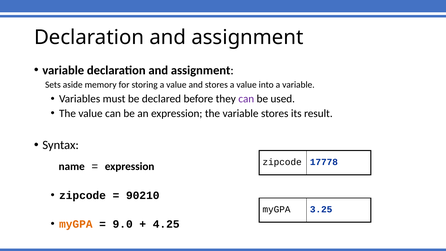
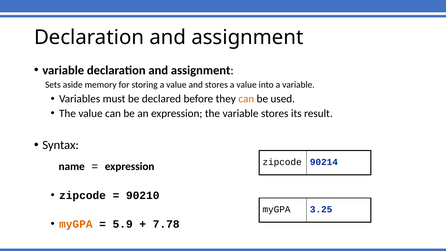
can colour: purple -> orange (246, 99)
17778: 17778 -> 90214 (324, 162)
9.0: 9.0 -> 5.9 (123, 224)
4.25: 4.25 -> 7.78 (166, 224)
